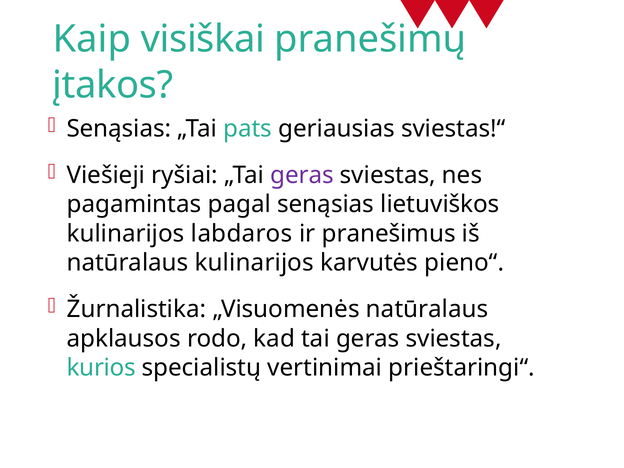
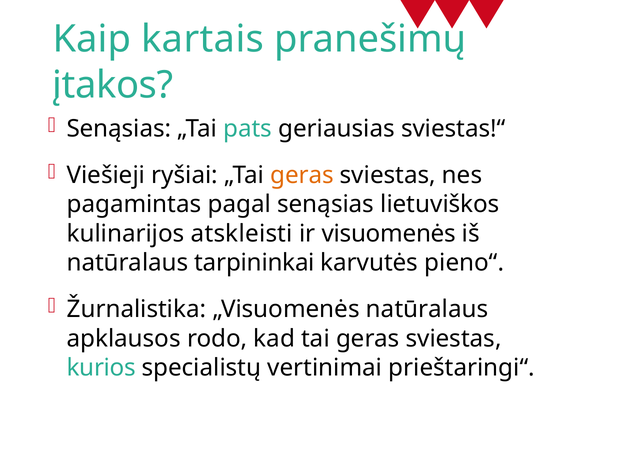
visiškai: visiškai -> kartais (203, 39)
geras colour: purple -> orange (302, 175)
labdaros: labdaros -> atskleisti (242, 234)
pranešimus: pranešimus -> visuomenės (389, 234)
natūralaus kulinarijos: kulinarijos -> tarpininkai (255, 263)
